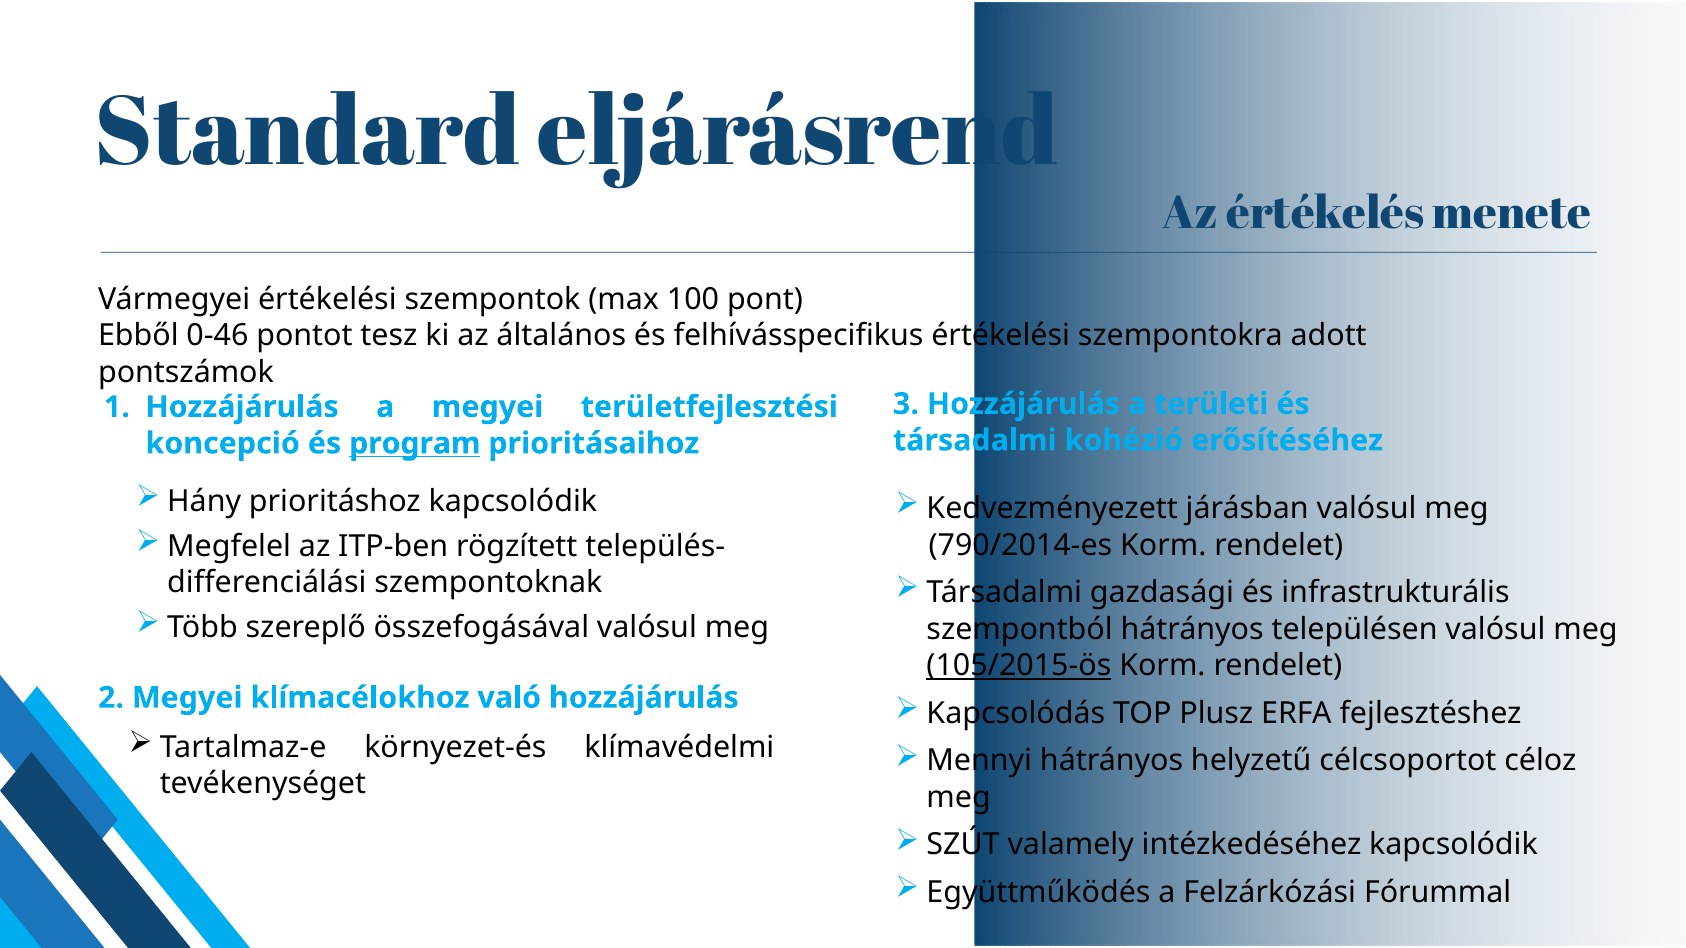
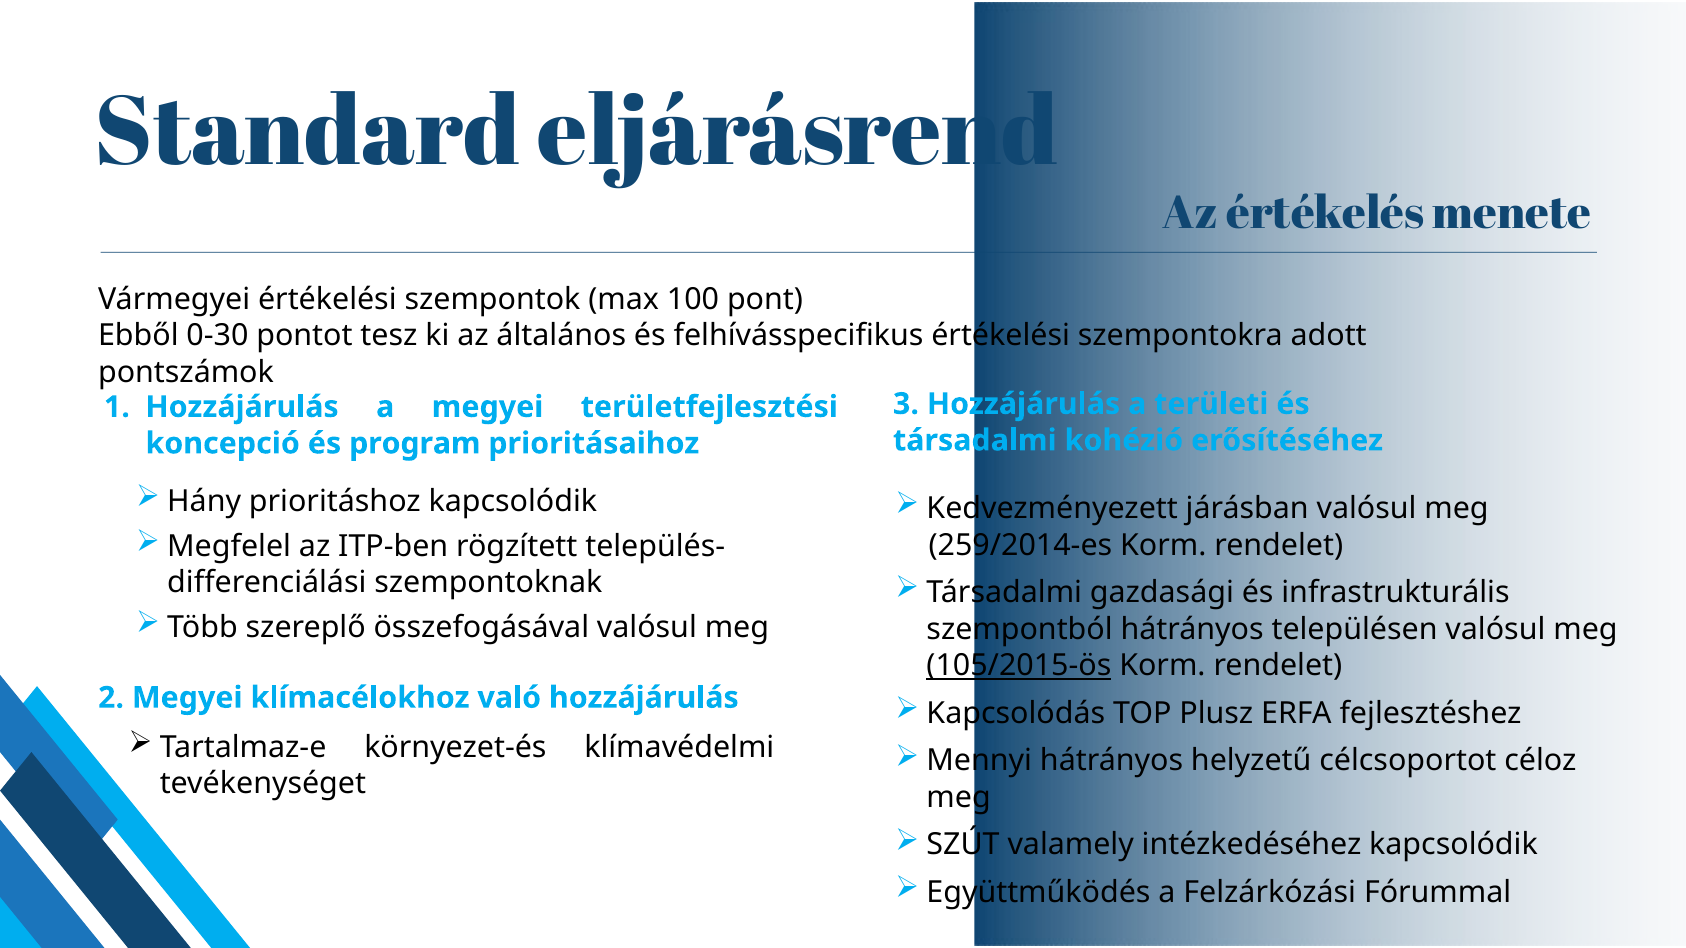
0-46: 0-46 -> 0-30 (217, 336)
program underline: present -> none (415, 444)
790/2014-es: 790/2014-es -> 259/2014-es (1020, 546)
